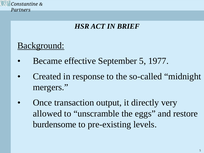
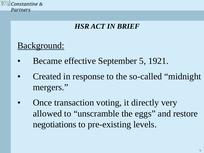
1977: 1977 -> 1921 (158, 61)
output: output -> voting (109, 103)
burdensome: burdensome -> negotiations (55, 124)
